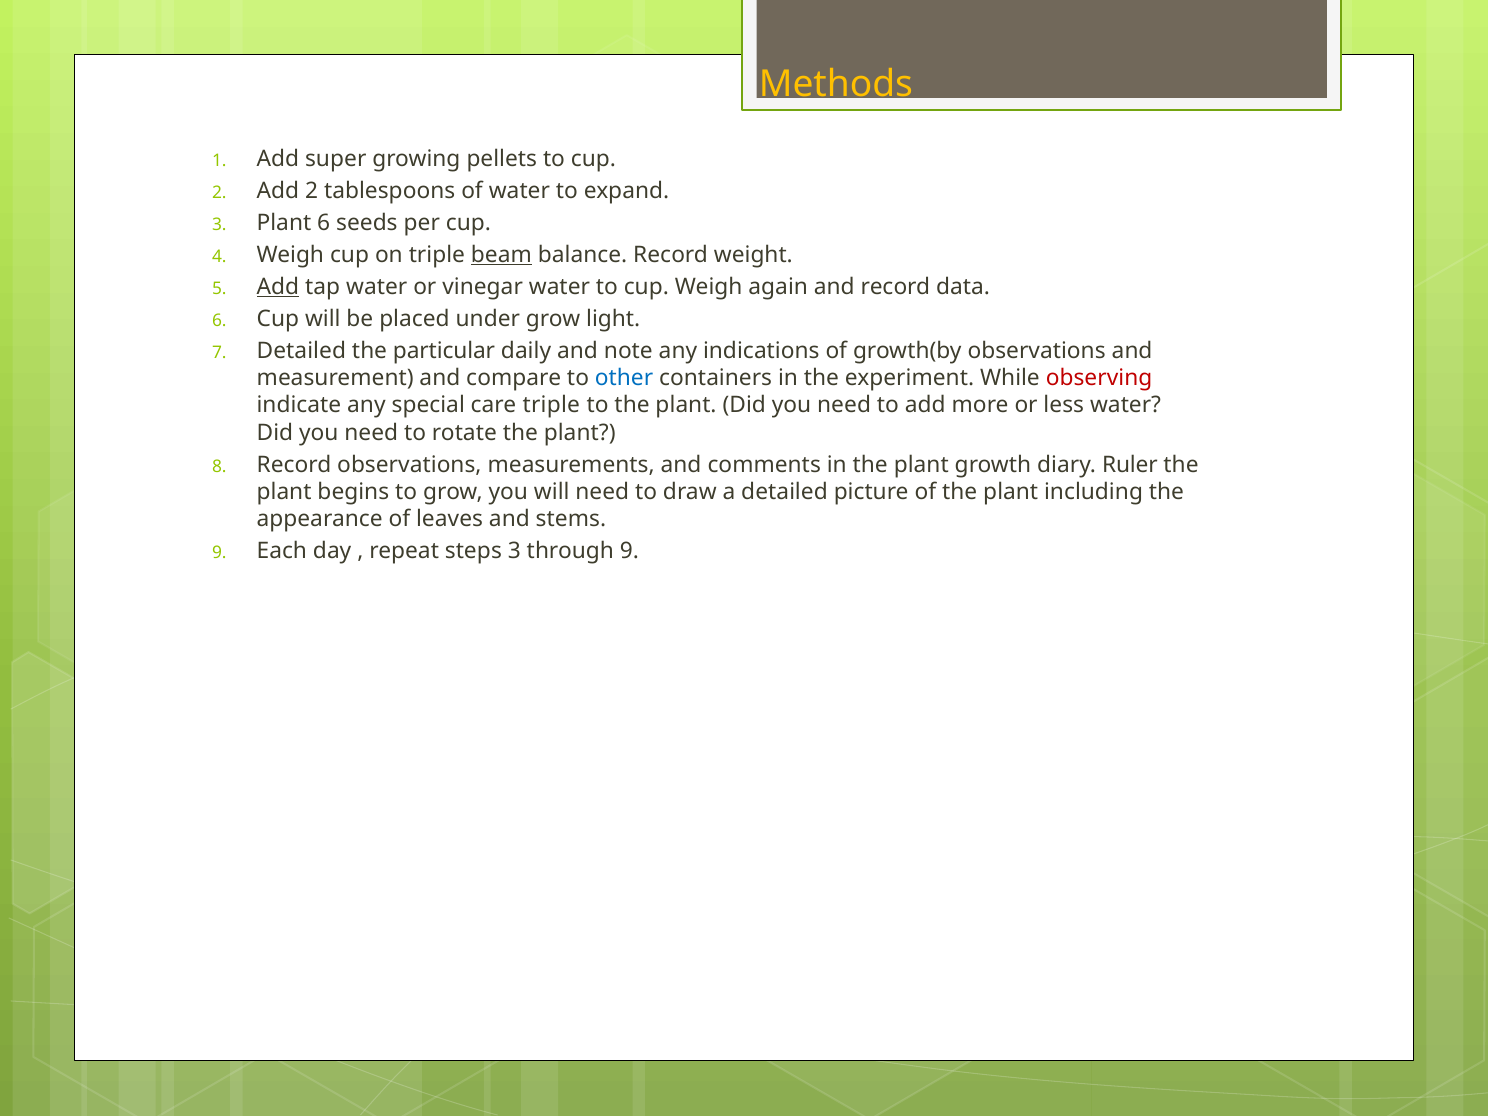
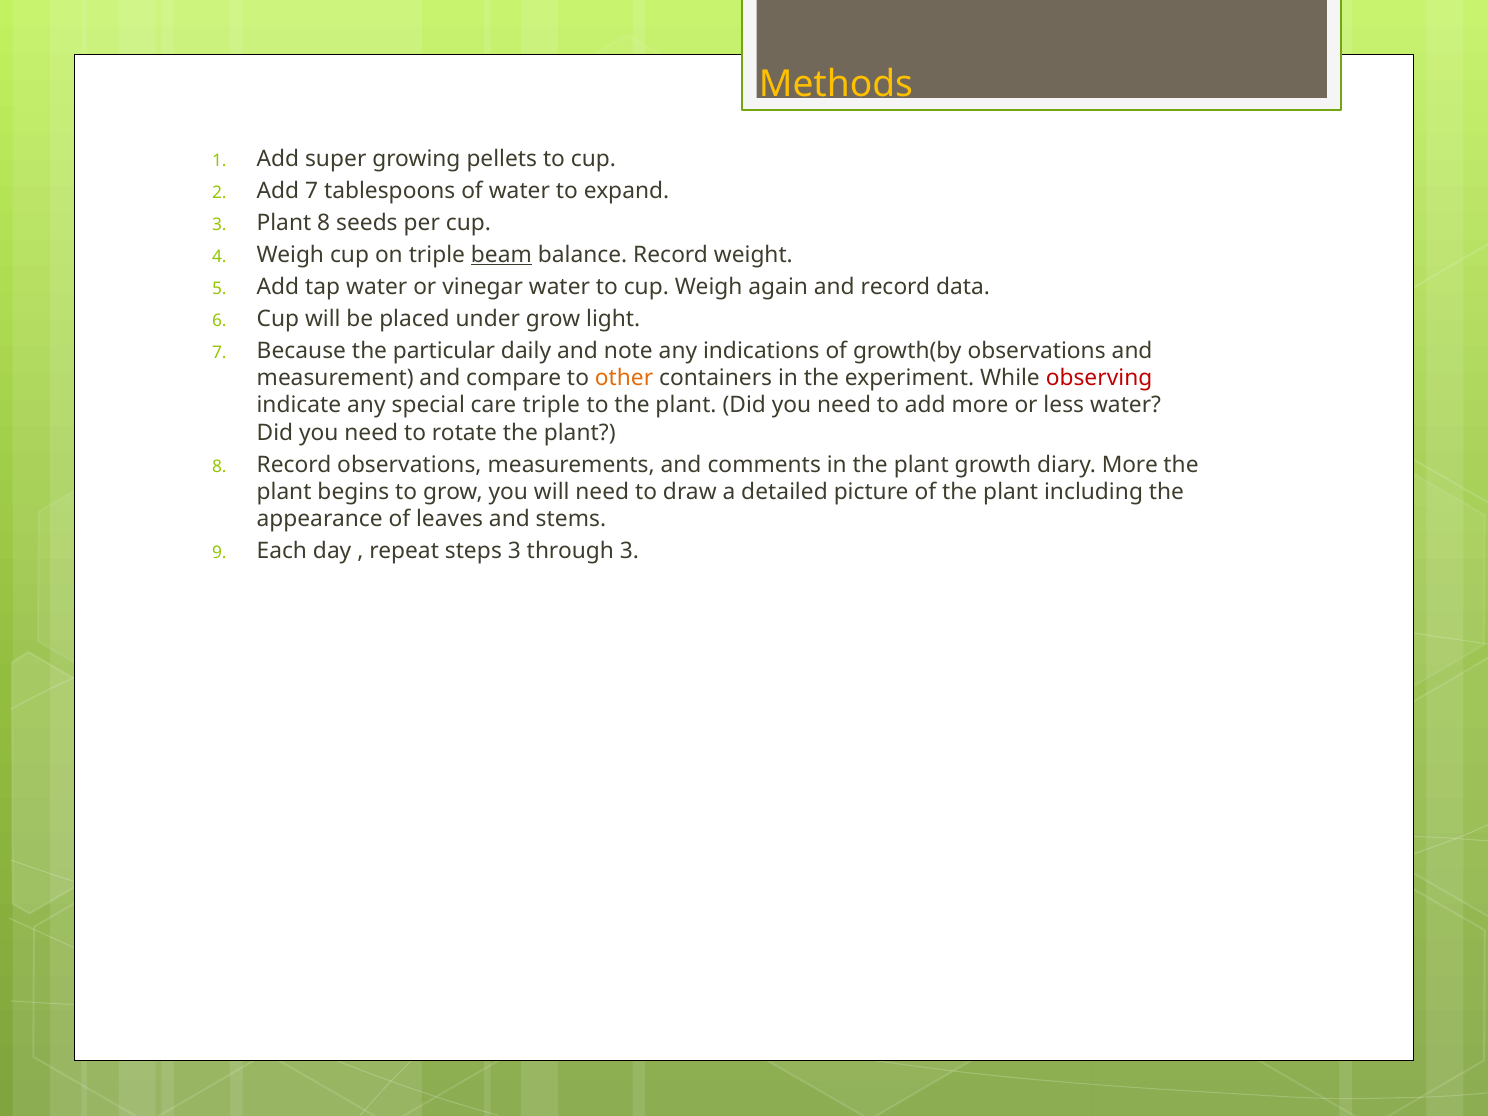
Add 2: 2 -> 7 (312, 191)
3 Plant 6: 6 -> 8 (324, 223)
Add underline: present -> none (278, 287)
Detailed: Detailed -> Because (301, 351)
other colour: blue -> orange (624, 378)
diary Ruler: Ruler -> More (1130, 465)
through 9: 9 -> 3 (629, 551)
